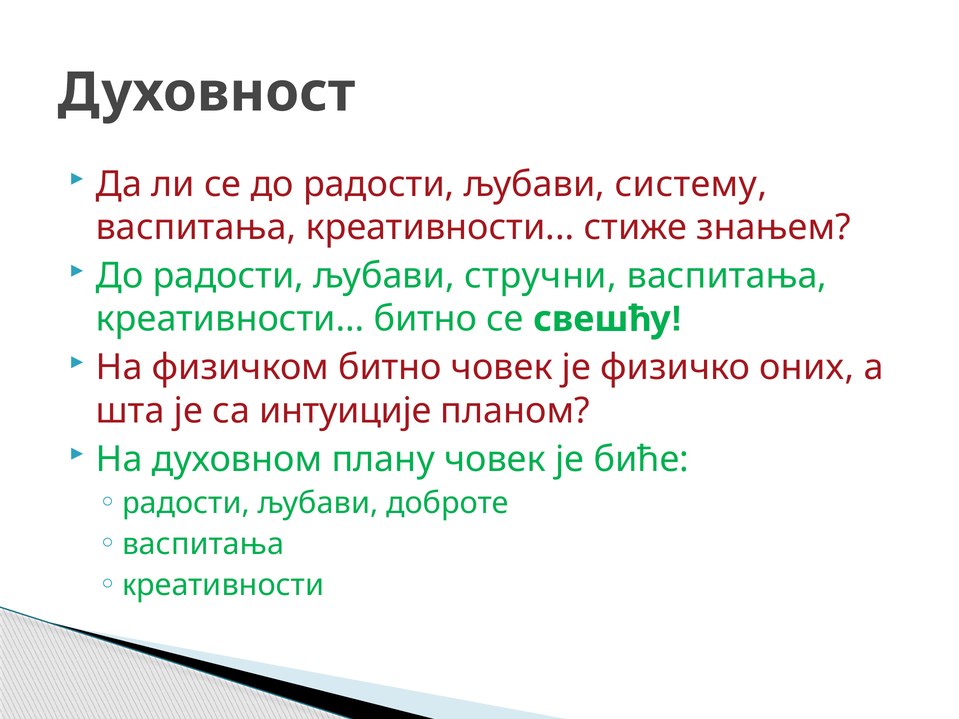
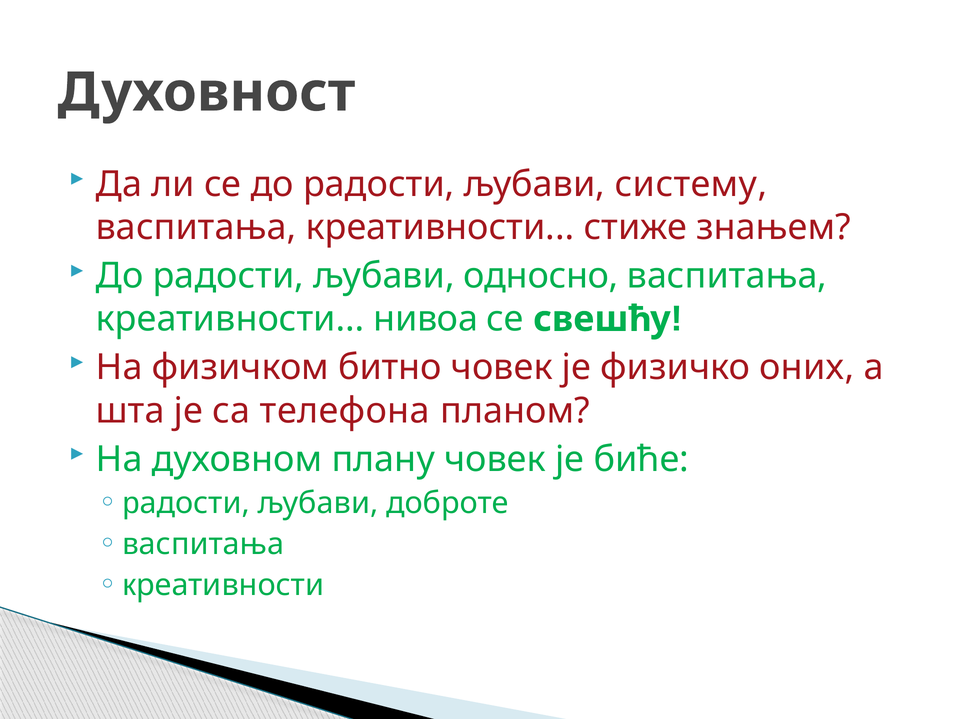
стручни: стручни -> односно (541, 276)
креативности битно: битно -> нивоа (426, 319)
интуиције: интуиције -> телефона (345, 411)
